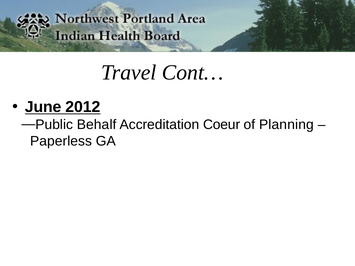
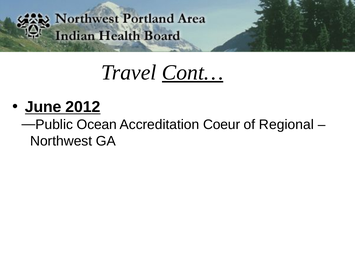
Cont… underline: none -> present (193, 72)
Behalf: Behalf -> Ocean (97, 125)
Planning: Planning -> Regional (286, 125)
Paperless: Paperless -> Northwest (61, 141)
